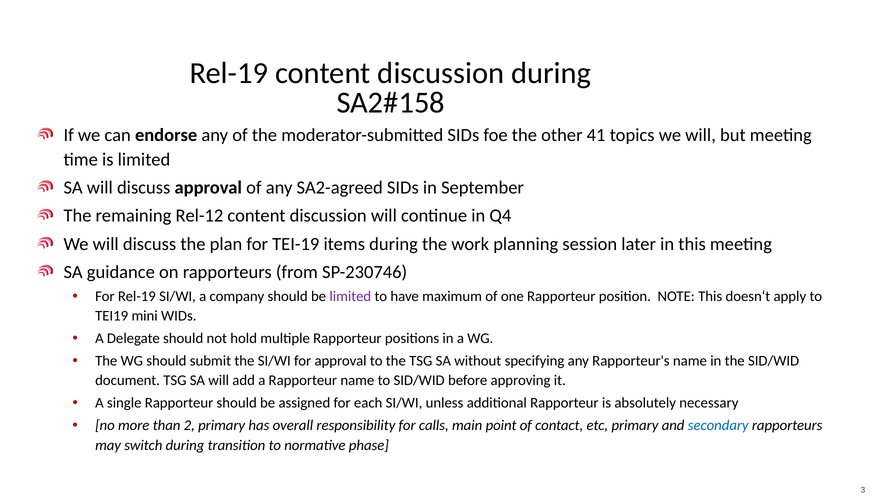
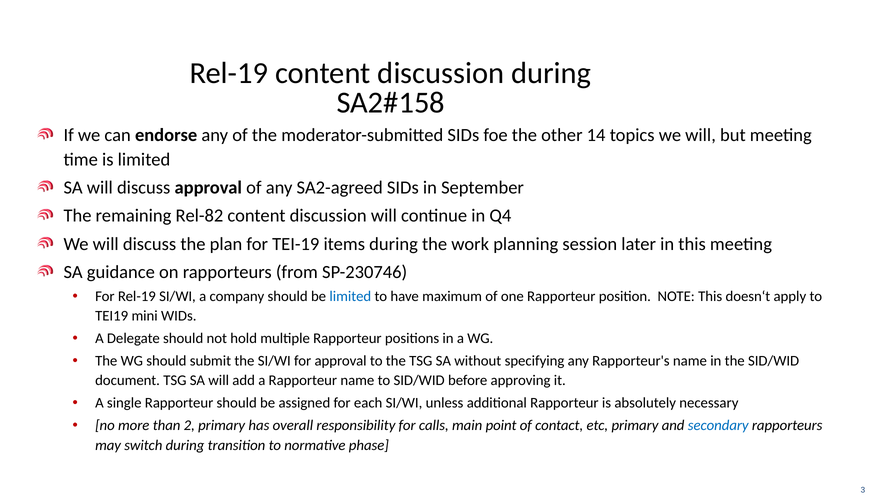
41: 41 -> 14 (596, 135)
Rel-12: Rel-12 -> Rel-82 (199, 216)
limited colour: purple -> blue (350, 296)
